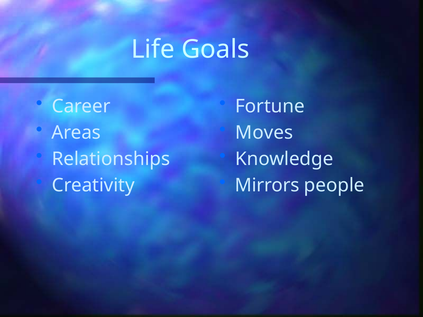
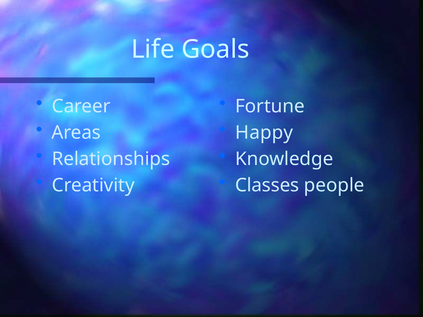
Moves: Moves -> Happy (264, 133)
Mirrors: Mirrors -> Classes (267, 185)
